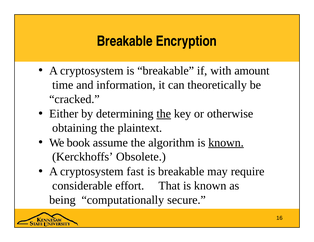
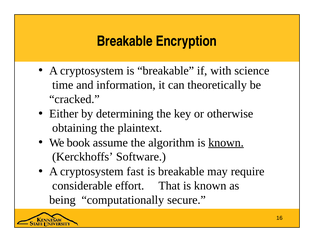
amount: amount -> science (252, 71)
the underline: present -> none (164, 114)
Obsolete: Obsolete -> Software (141, 157)
